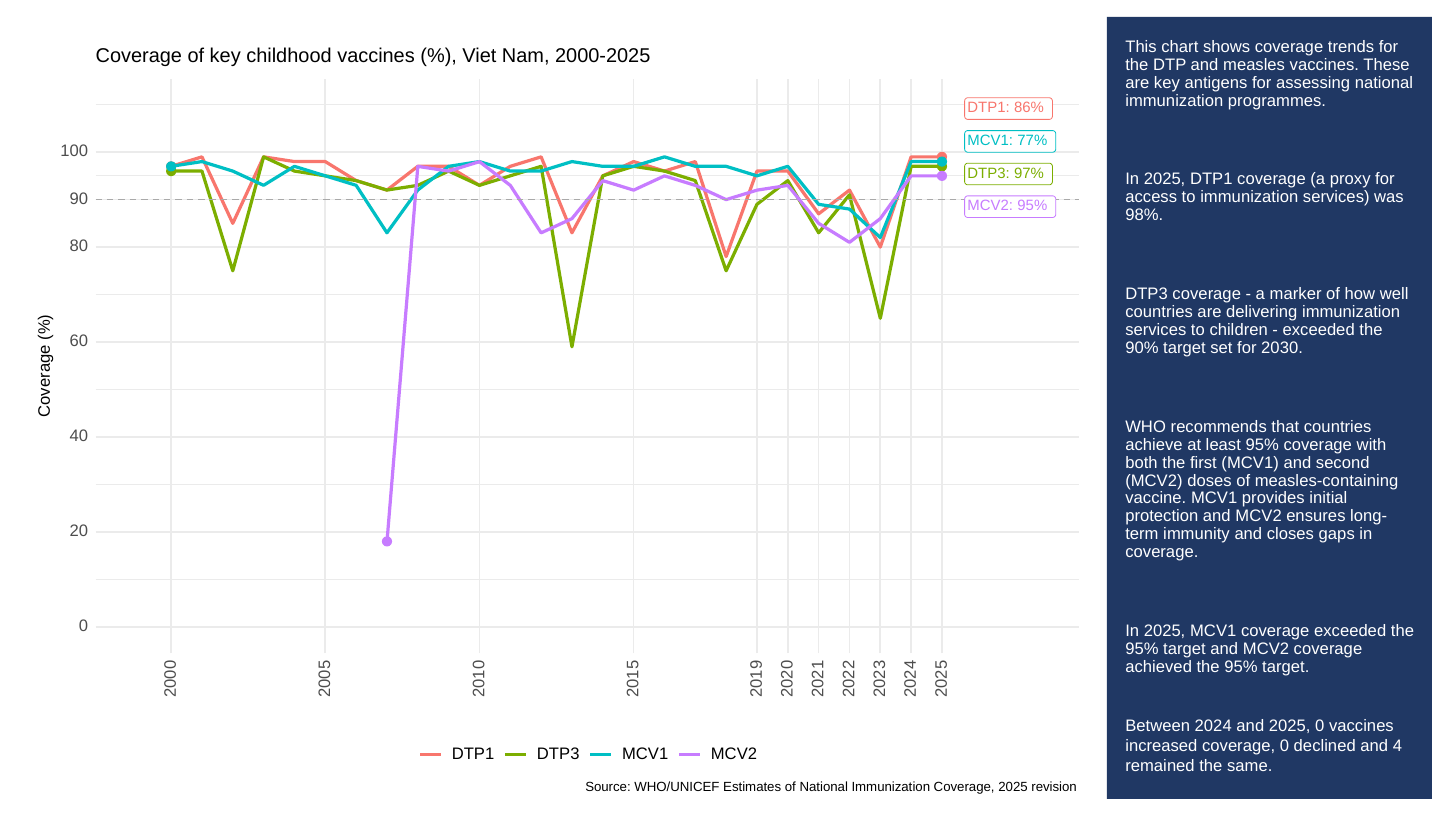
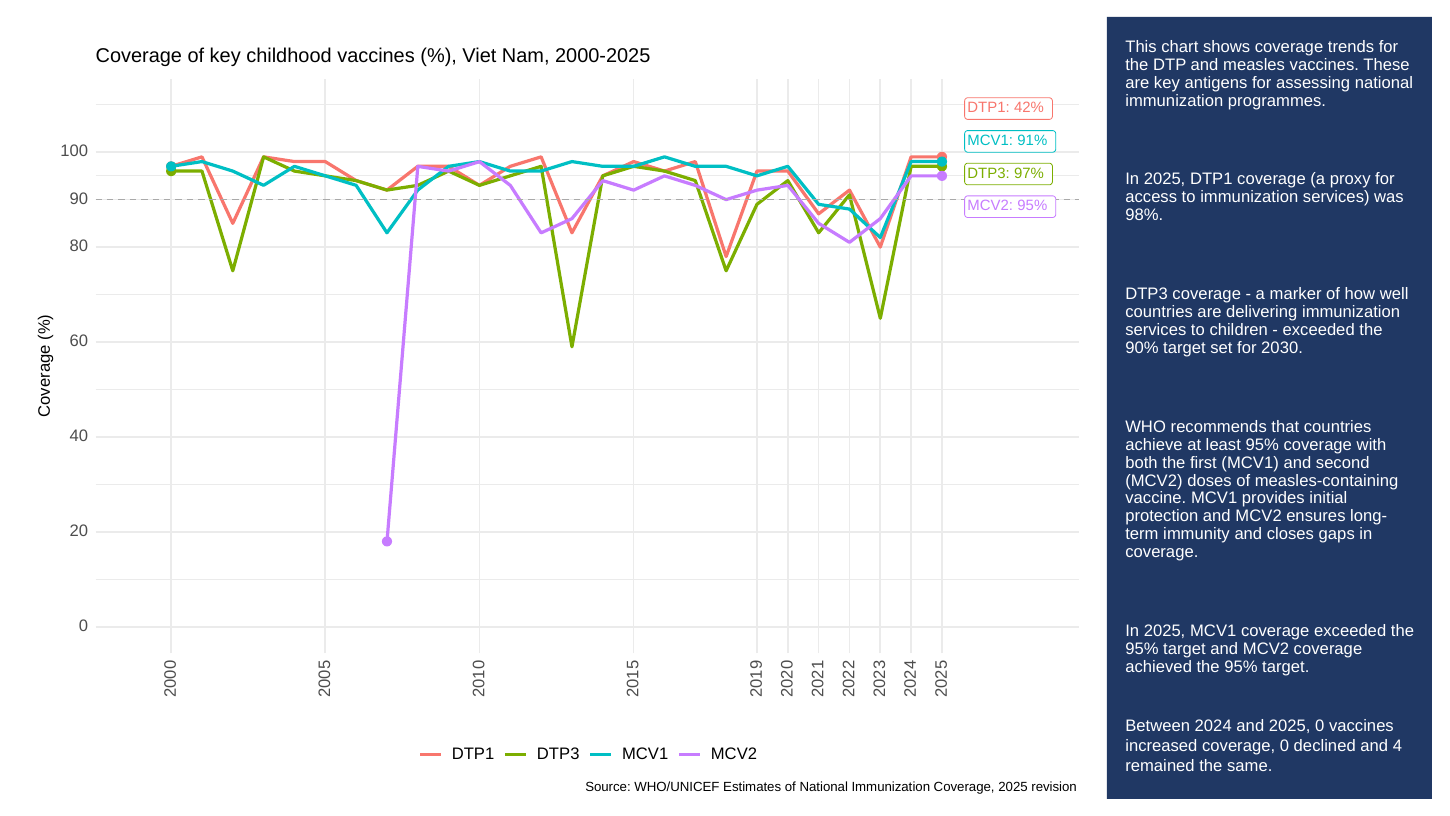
86%: 86% -> 42% (1029, 108)
77%: 77% -> 91% (1032, 141)
